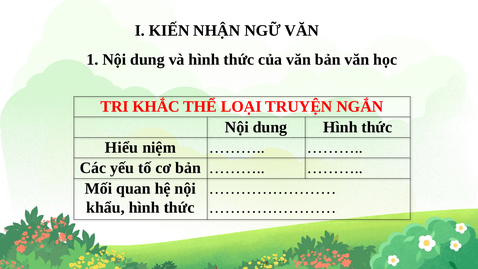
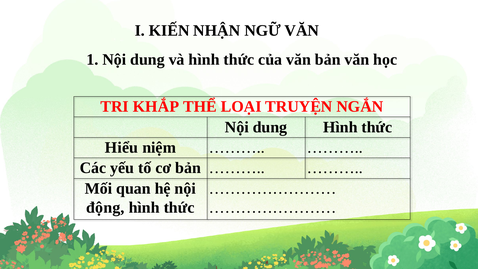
KHẮC: KHẮC -> KHẮP (156, 107)
khẩu: khẩu -> động (105, 207)
